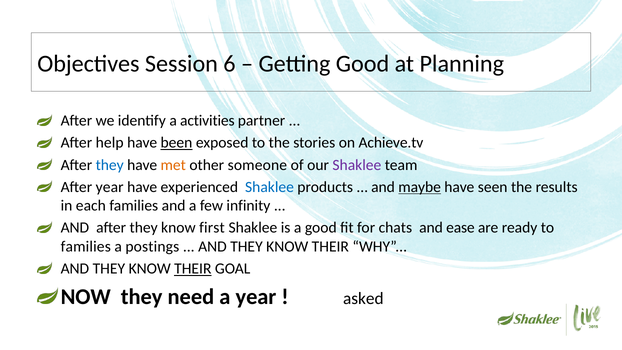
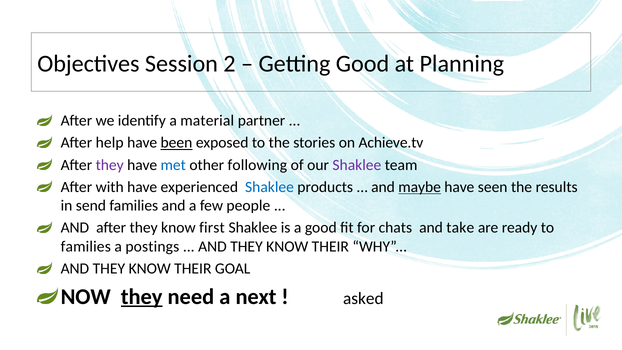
6: 6 -> 2 (229, 64)
activities: activities -> material (207, 121)
they colour: blue -> purple (110, 165)
met colour: orange -> blue (173, 165)
someone: someone -> following (257, 165)
After year: year -> with (110, 187)
each: each -> send (91, 206)
infinity: infinity -> people (248, 206)
ease: ease -> take (460, 228)
THEIR underline: present -> none (193, 269)
they underline: none -> present (142, 297)
a year: year -> next (256, 297)
